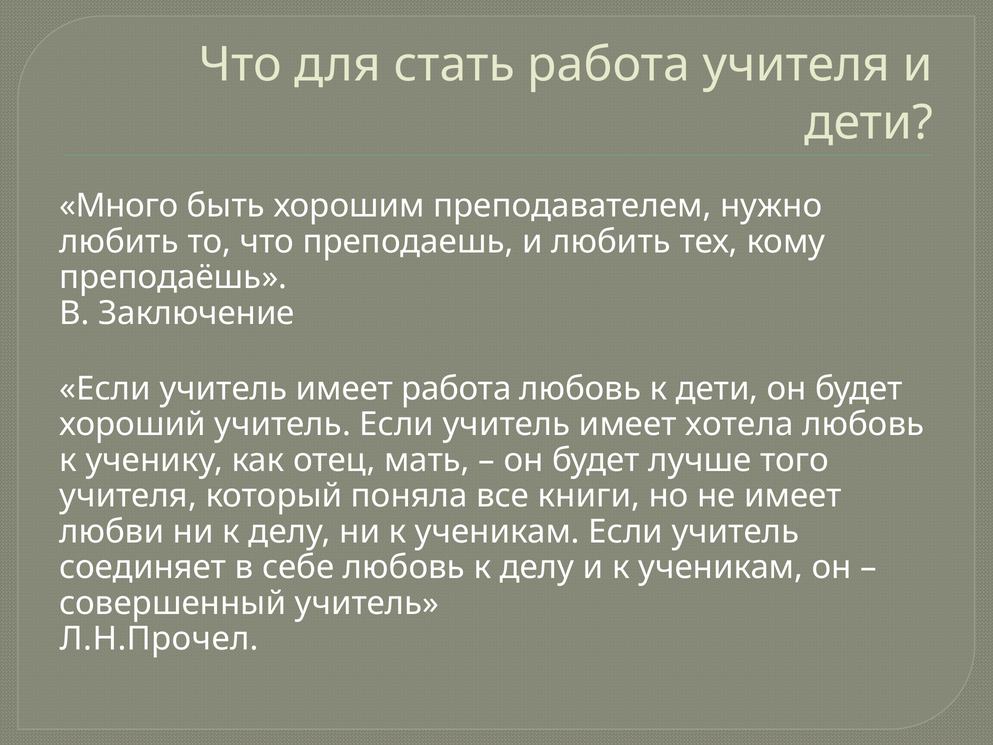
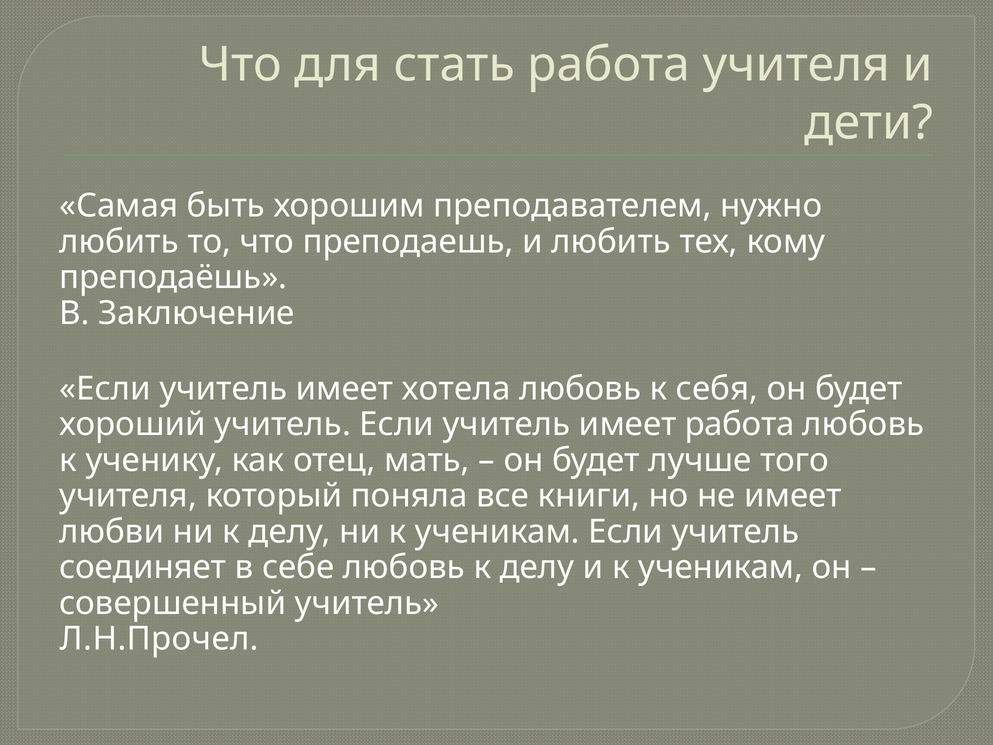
Много: Много -> Самая (119, 206)
имеет работа: работа -> хотела (456, 389)
к дети: дети -> себя (717, 389)
имеет хотела: хотела -> работа (740, 424)
